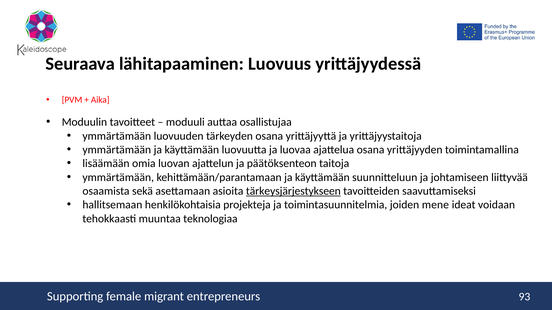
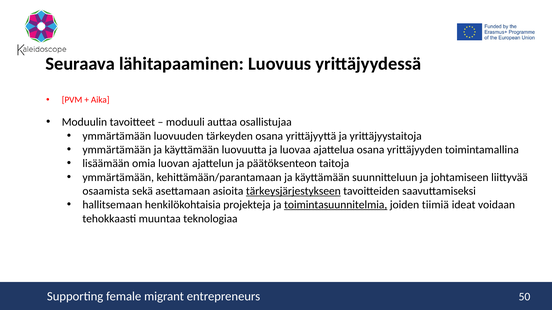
toimintasuunnitelmia underline: none -> present (336, 205)
mene: mene -> tiimiä (435, 205)
93: 93 -> 50 (524, 297)
